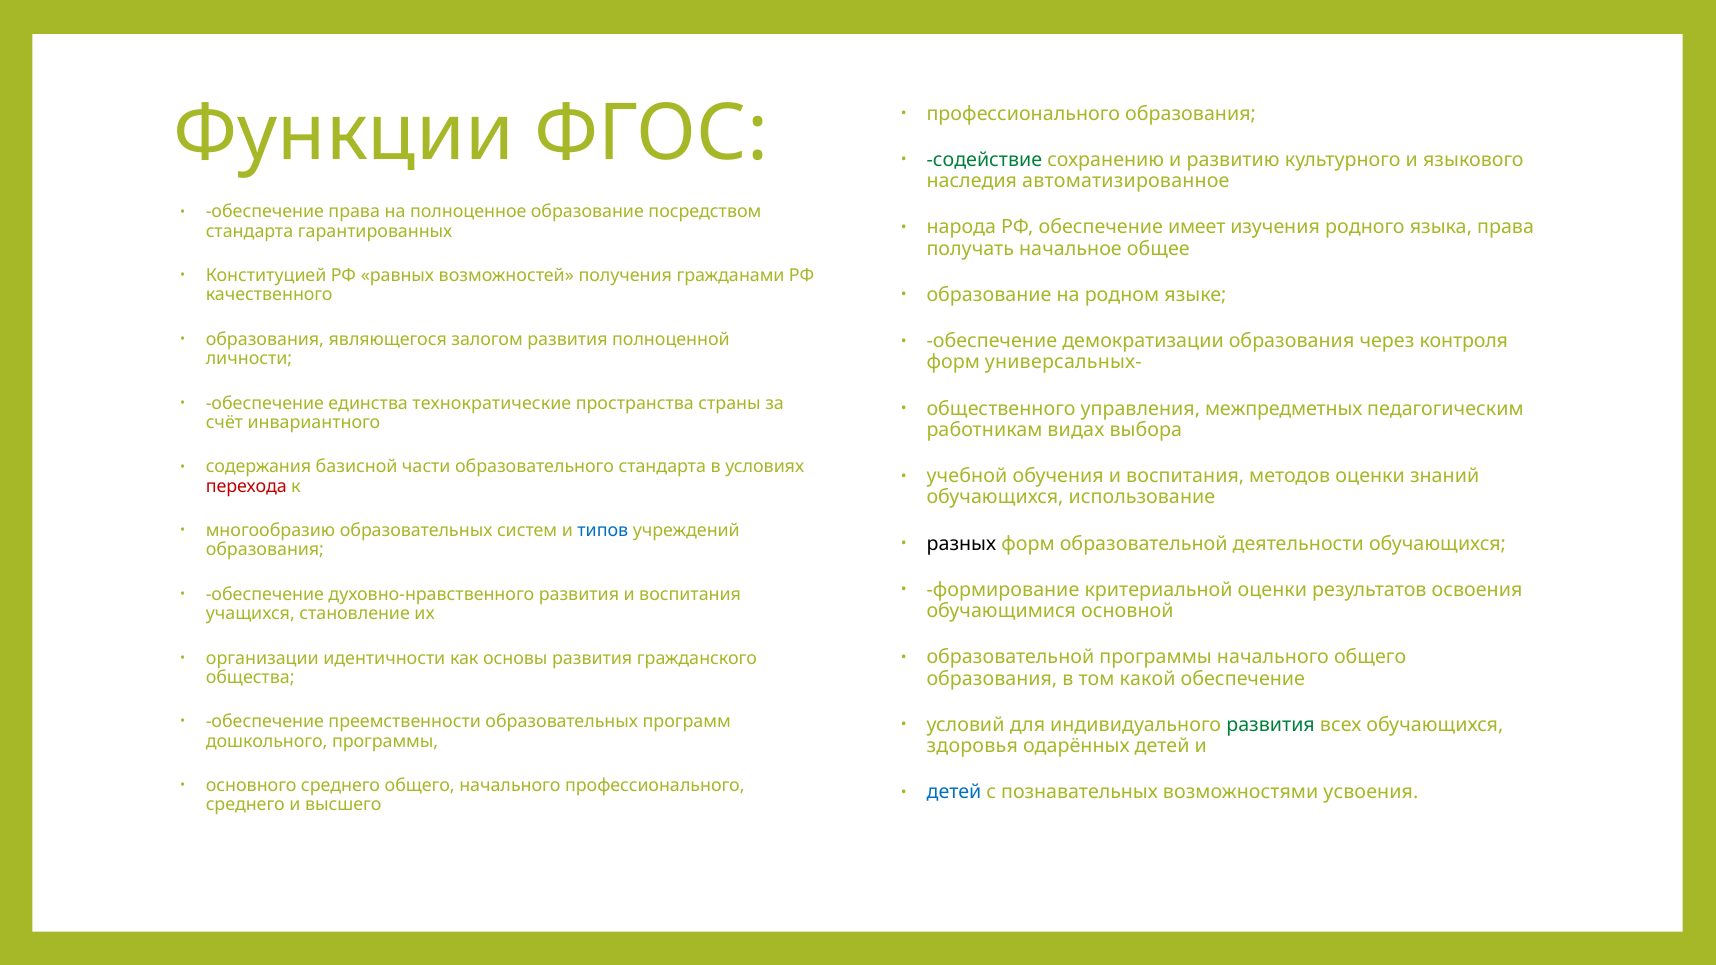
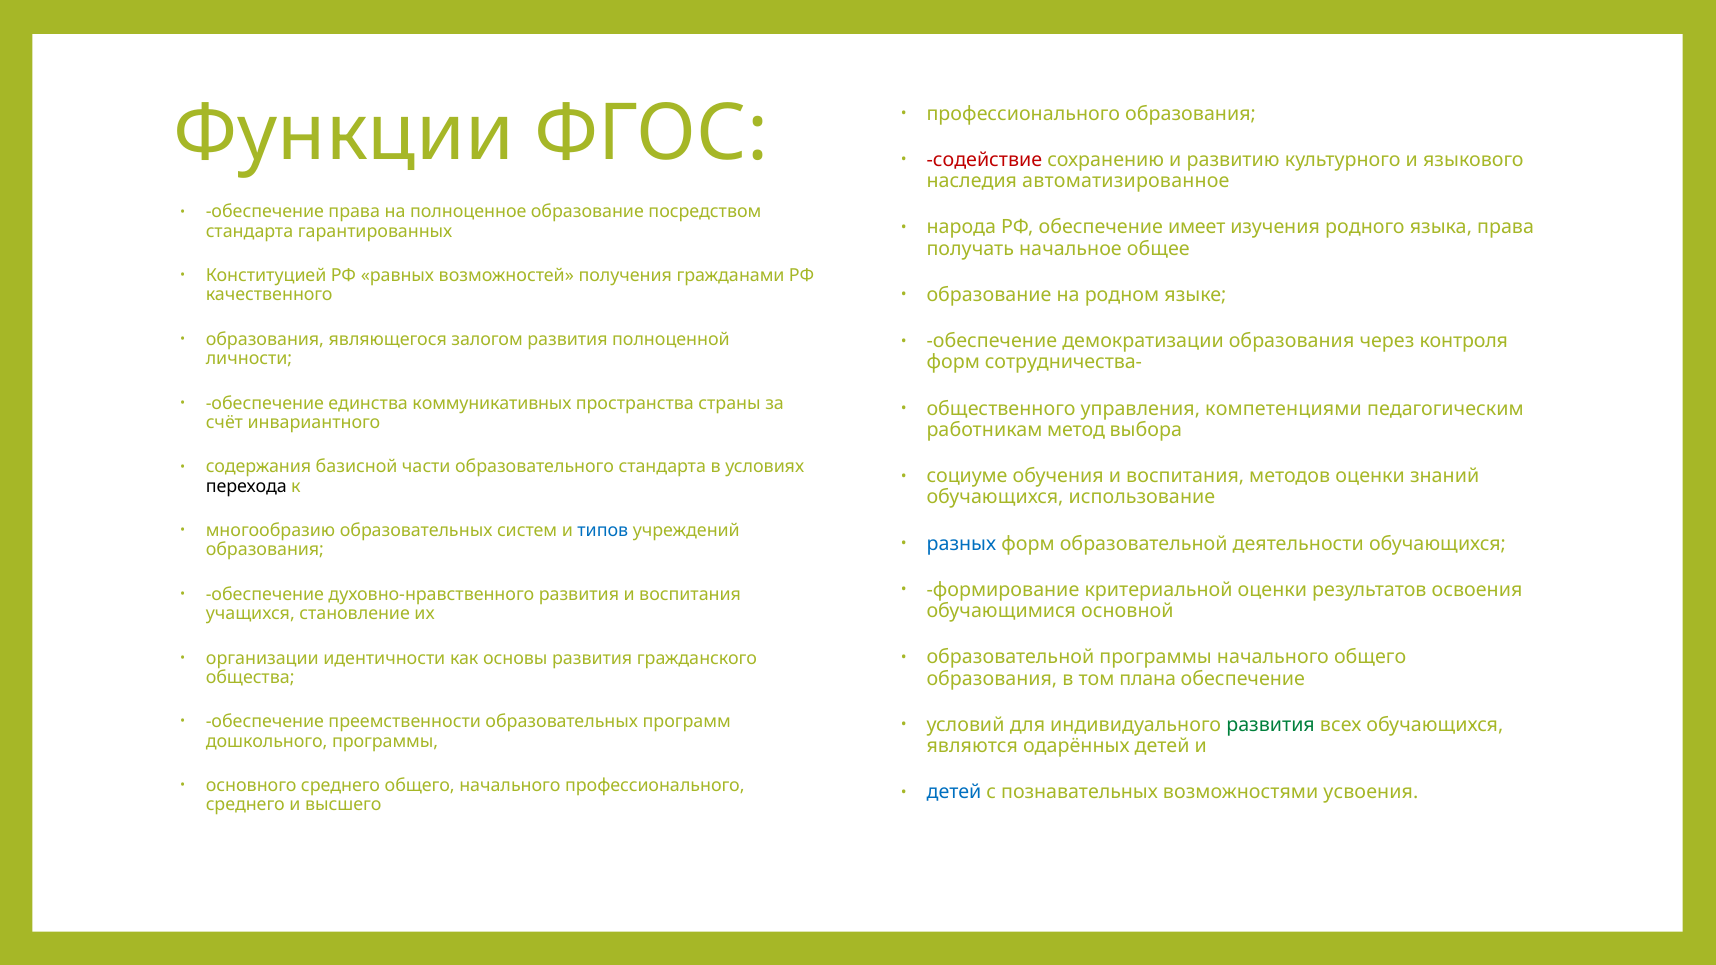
содействие colour: green -> red (984, 160)
универсальных-: универсальных- -> сотрудничества- (1063, 363)
технократические: технократические -> коммуникативных (492, 403)
межпредметных: межпредметных -> компетенциями (1284, 409)
видах: видах -> метод (1076, 430)
учебной: учебной -> социуме (967, 476)
перехода colour: red -> black (246, 486)
разных colour: black -> blue (961, 544)
какой: какой -> плана (1148, 679)
здоровья: здоровья -> являются (972, 746)
